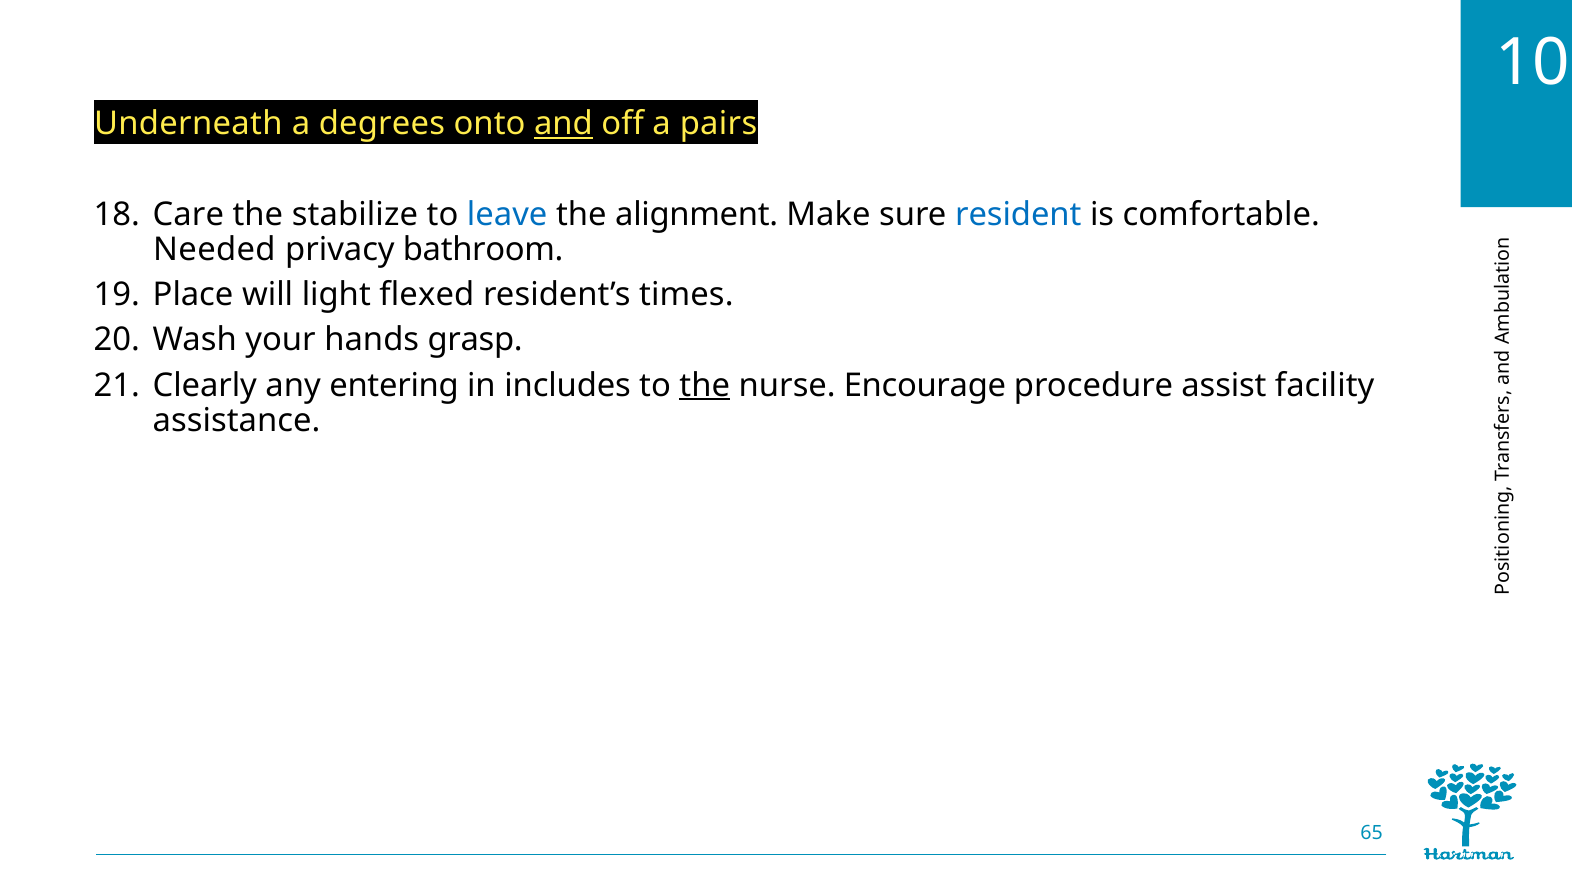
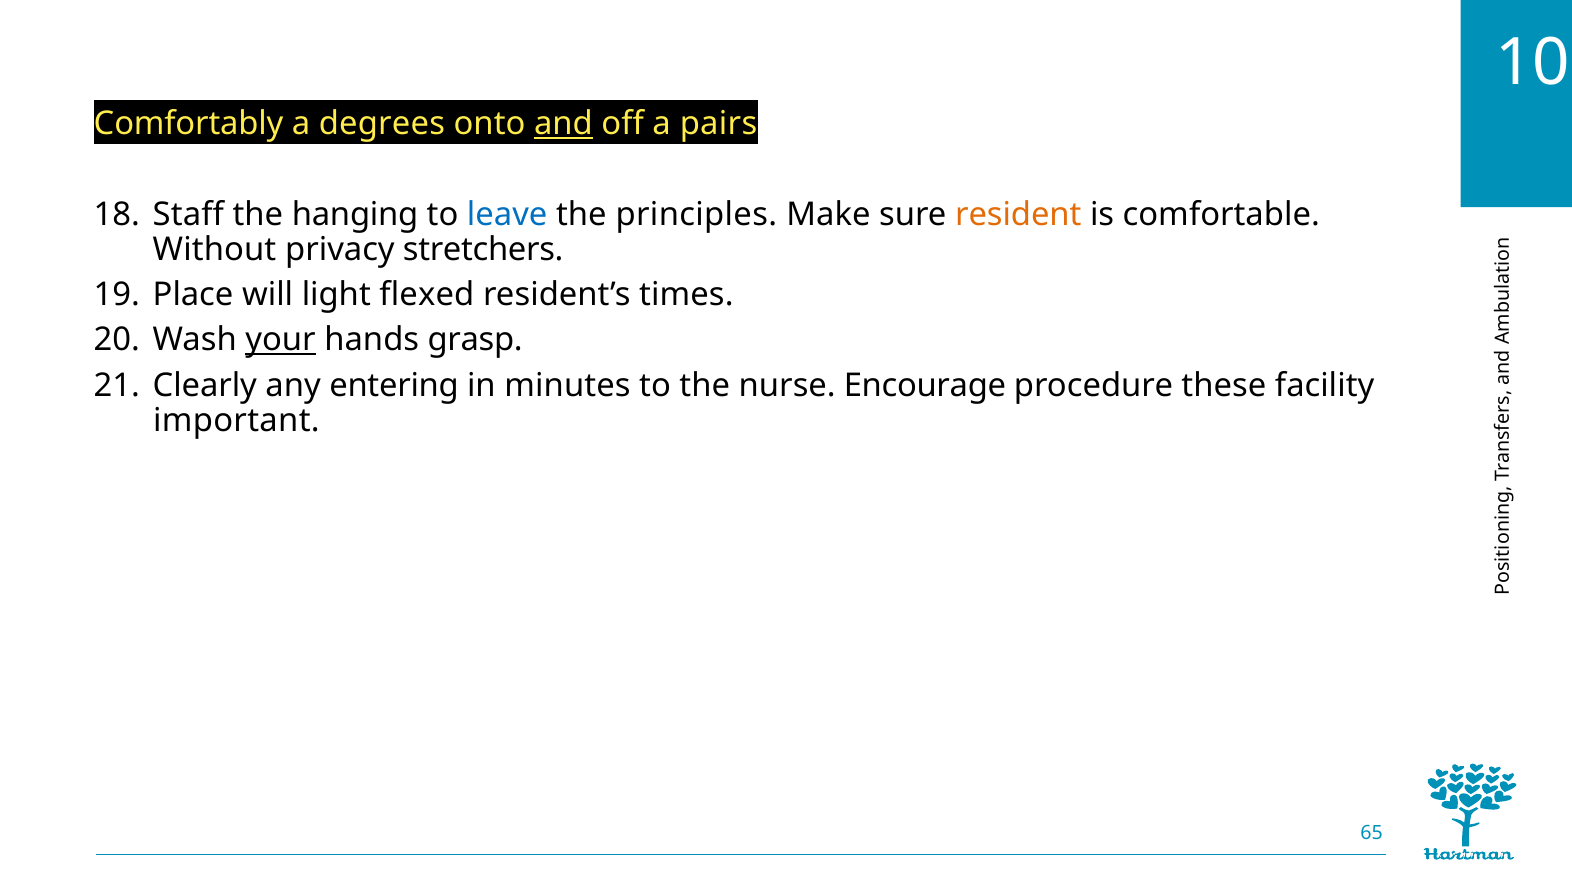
Underneath: Underneath -> Comfortably (189, 124)
Care: Care -> Staff (188, 214)
stabilize: stabilize -> hanging (355, 214)
alignment: alignment -> principles (696, 214)
resident colour: blue -> orange (1018, 214)
Needed: Needed -> Without (214, 250)
bathroom: bathroom -> stretchers (483, 250)
your underline: none -> present (281, 340)
includes: includes -> minutes (567, 385)
the underline: present -> none (705, 385)
assist: assist -> these (1224, 385)
assistance: assistance -> important (236, 421)
